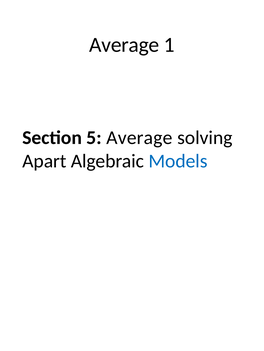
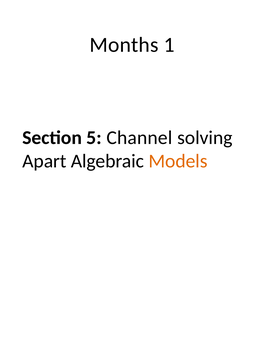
Average: Average -> Months (124, 45)
5 Average: Average -> Channel (139, 138)
Models colour: blue -> orange (178, 161)
